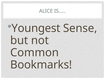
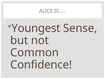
Bookmarks: Bookmarks -> Confidence (41, 65)
